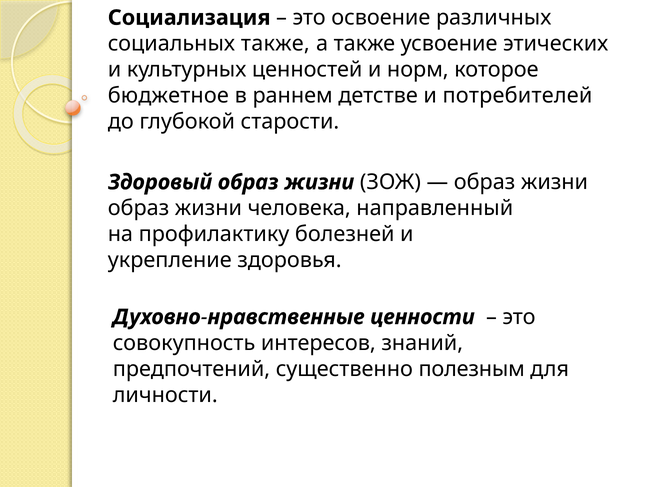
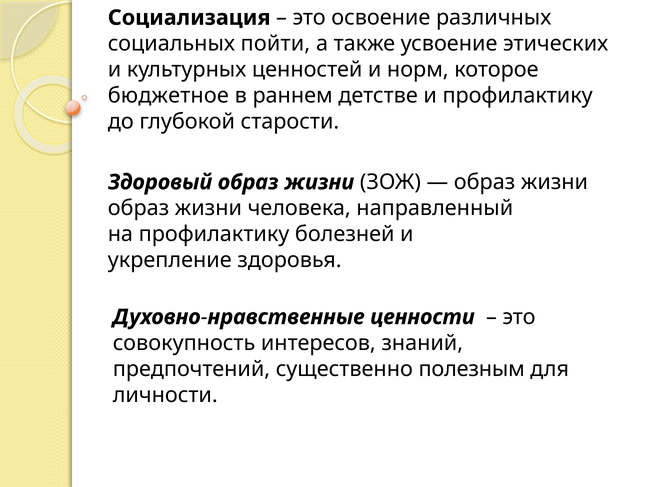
социальных также: также -> пойти (275, 44)
и потребителей: потребителей -> профилактику (518, 96)
